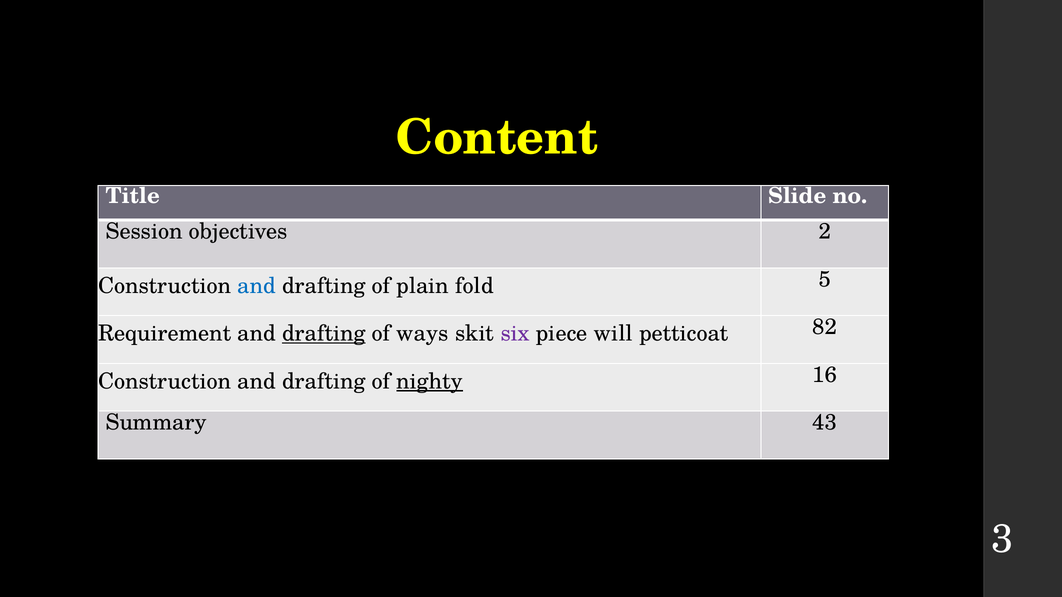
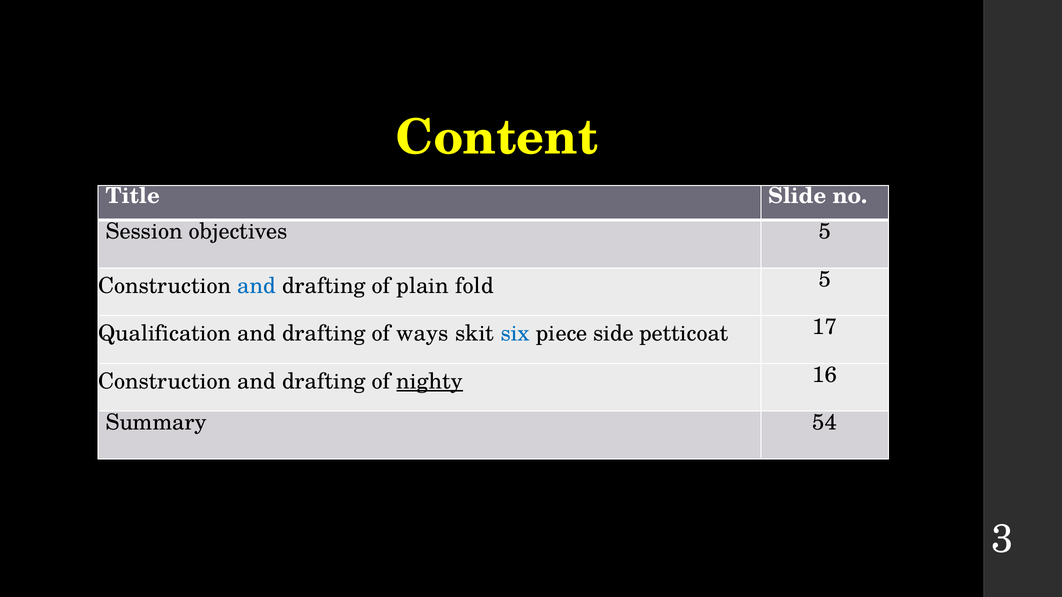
objectives 2: 2 -> 5 (825, 232)
Requirement: Requirement -> Qualification (165, 334)
drafting underline: present -> none (324, 334)
six colour: purple -> blue (515, 334)
will: will -> side (613, 334)
82: 82 -> 17 (825, 327)
43: 43 -> 54 (825, 423)
